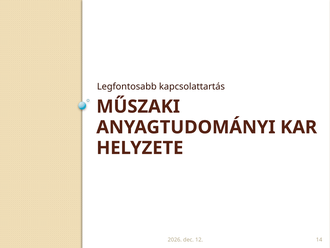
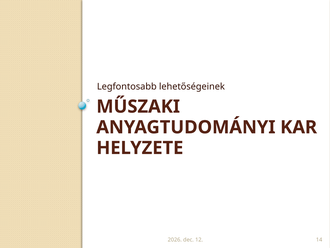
kapcsolattartás: kapcsolattartás -> lehetőségeinek (192, 86)
